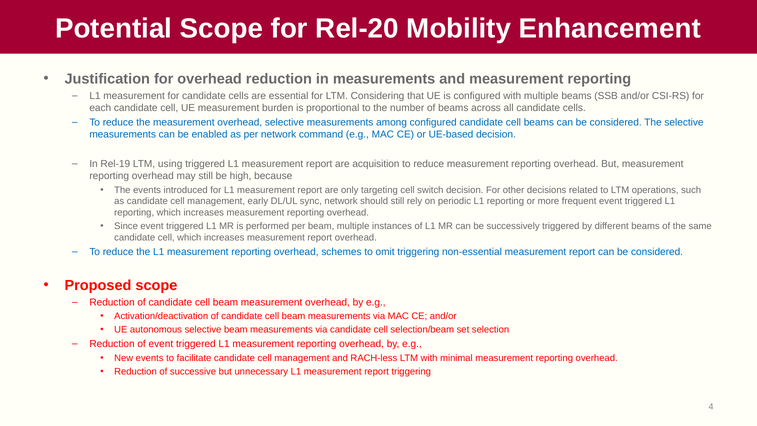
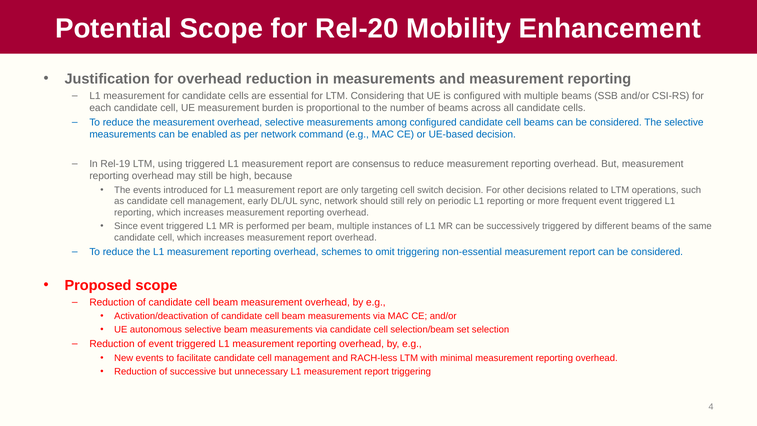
acquisition: acquisition -> consensus (376, 164)
